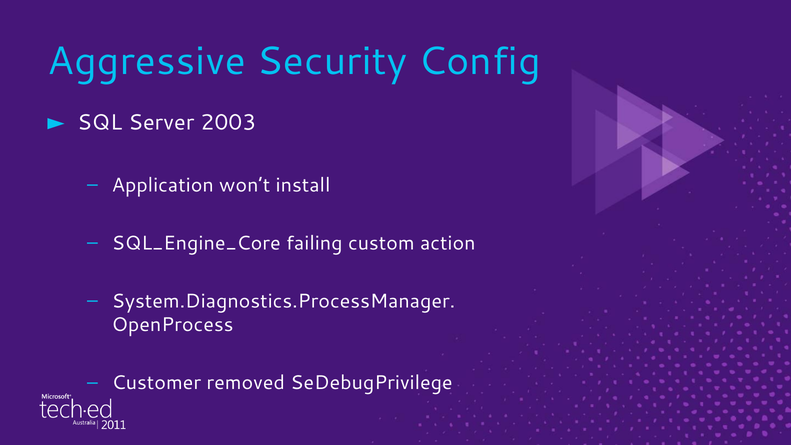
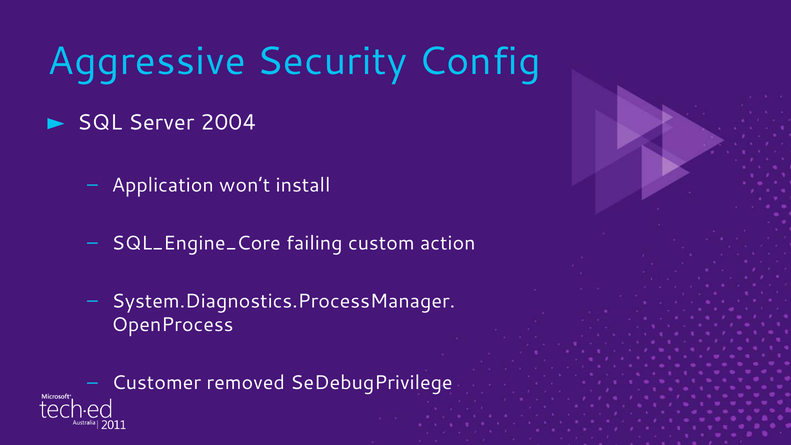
2003: 2003 -> 2004 (228, 123)
